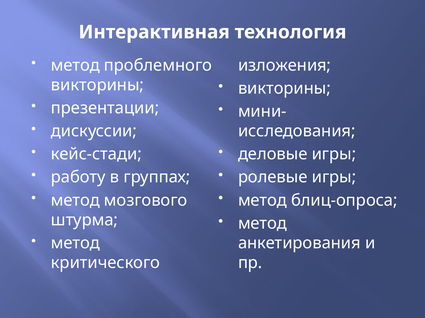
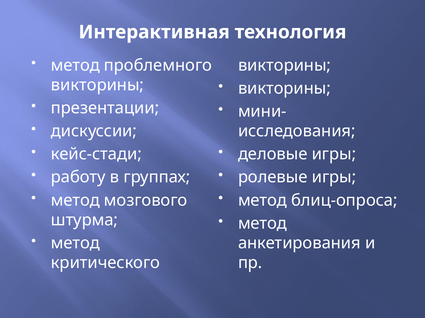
изложения: изложения -> викторины (285, 65)
